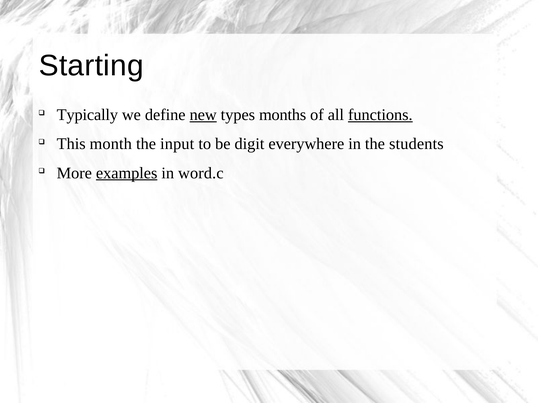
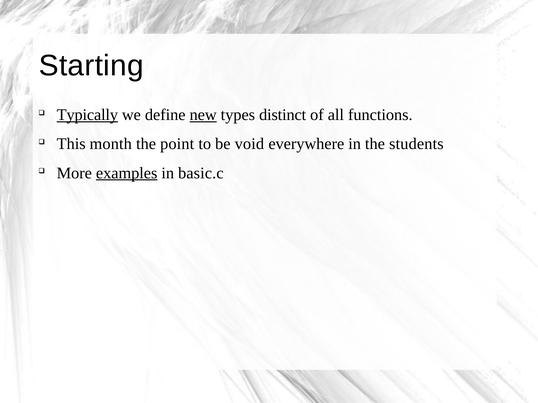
Typically underline: none -> present (87, 115)
months: months -> distinct (283, 115)
functions underline: present -> none (380, 115)
input: input -> point (177, 144)
digit: digit -> void (249, 144)
word.c: word.c -> basic.c (201, 173)
